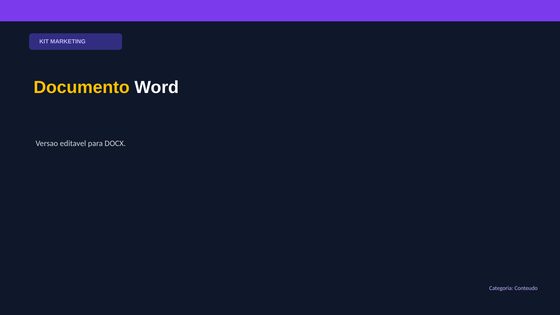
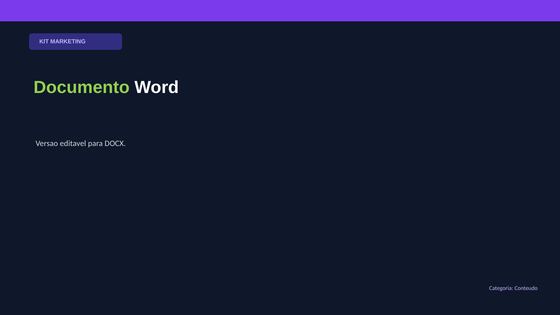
Documento colour: yellow -> light green (82, 87)
